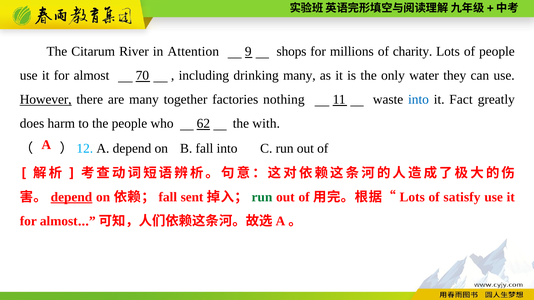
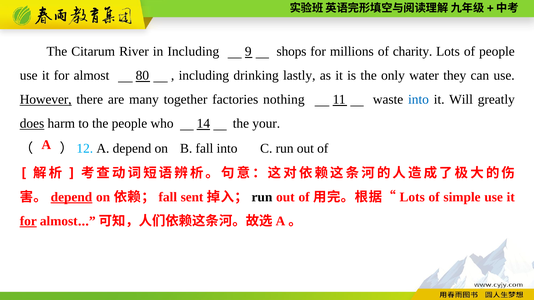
in Attention: Attention -> Including (193, 52)
70: 70 -> 80 (142, 76)
drinking many: many -> lastly (299, 76)
Fact: Fact -> Will (461, 100)
does underline: none -> present (32, 124)
62: 62 -> 14 (203, 124)
with: with -> your (266, 124)
run colour: green -> black (262, 197)
satisfy: satisfy -> simple (462, 197)
for underline: none -> present (28, 221)
